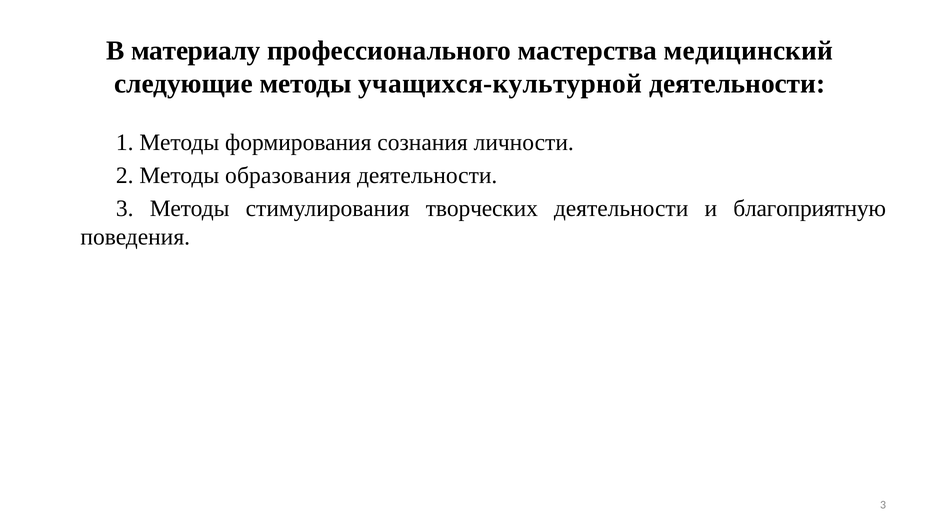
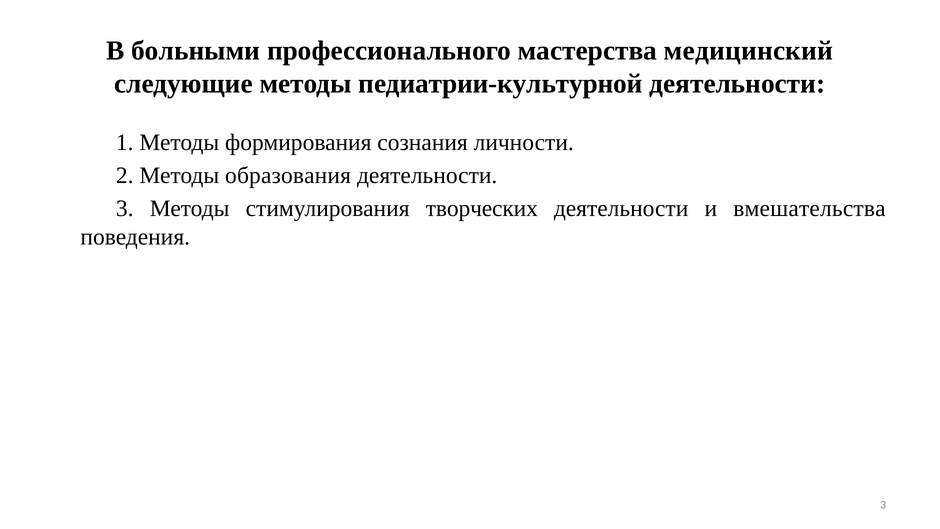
материалу: материалу -> больными (196, 51)
учащихся-культурной: учащихся-культурной -> педиатрии-культурной (501, 84)
благоприятную: благоприятную -> вмешательства (809, 208)
